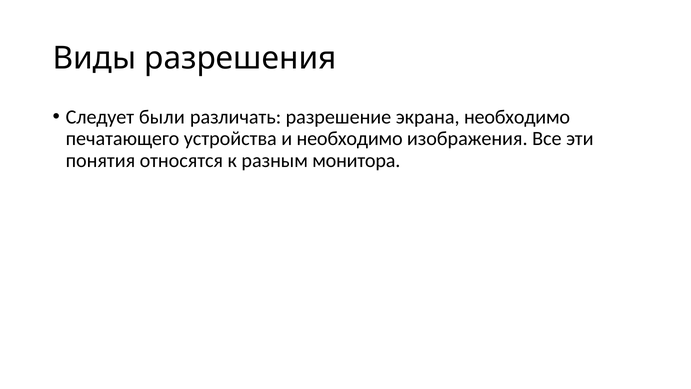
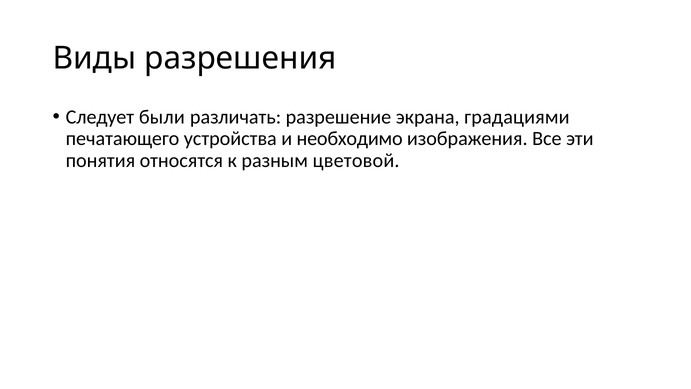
экрана необходимо: необходимо -> градациями (517, 117)
монитора: монитора -> цветовой (356, 160)
